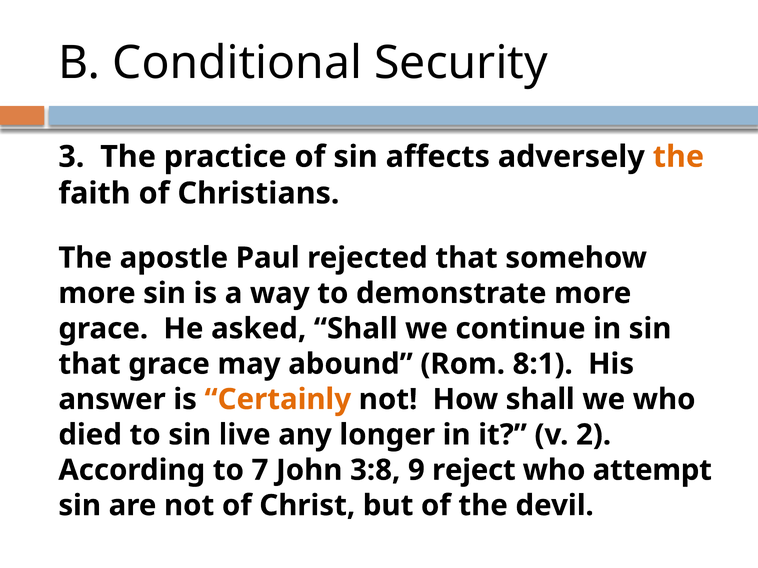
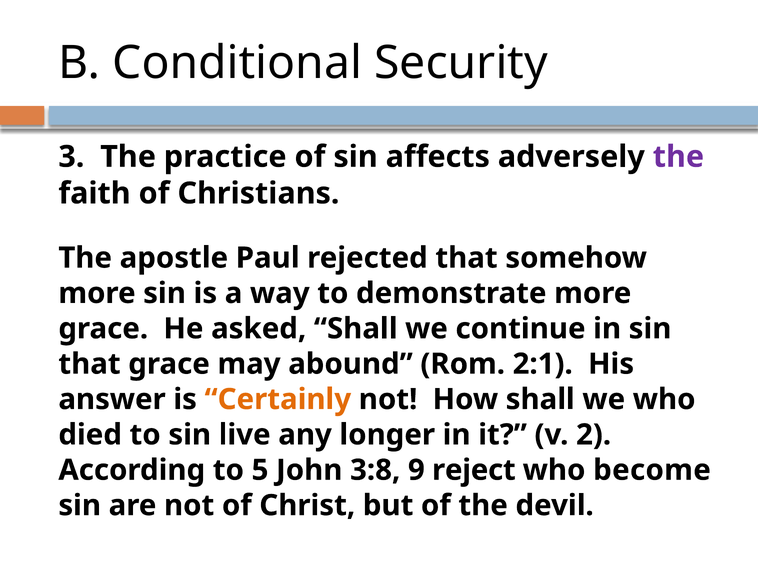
the colour: orange -> purple (678, 157)
8:1: 8:1 -> 2:1 (543, 364)
7: 7 -> 5 (260, 470)
attempt: attempt -> become (652, 470)
